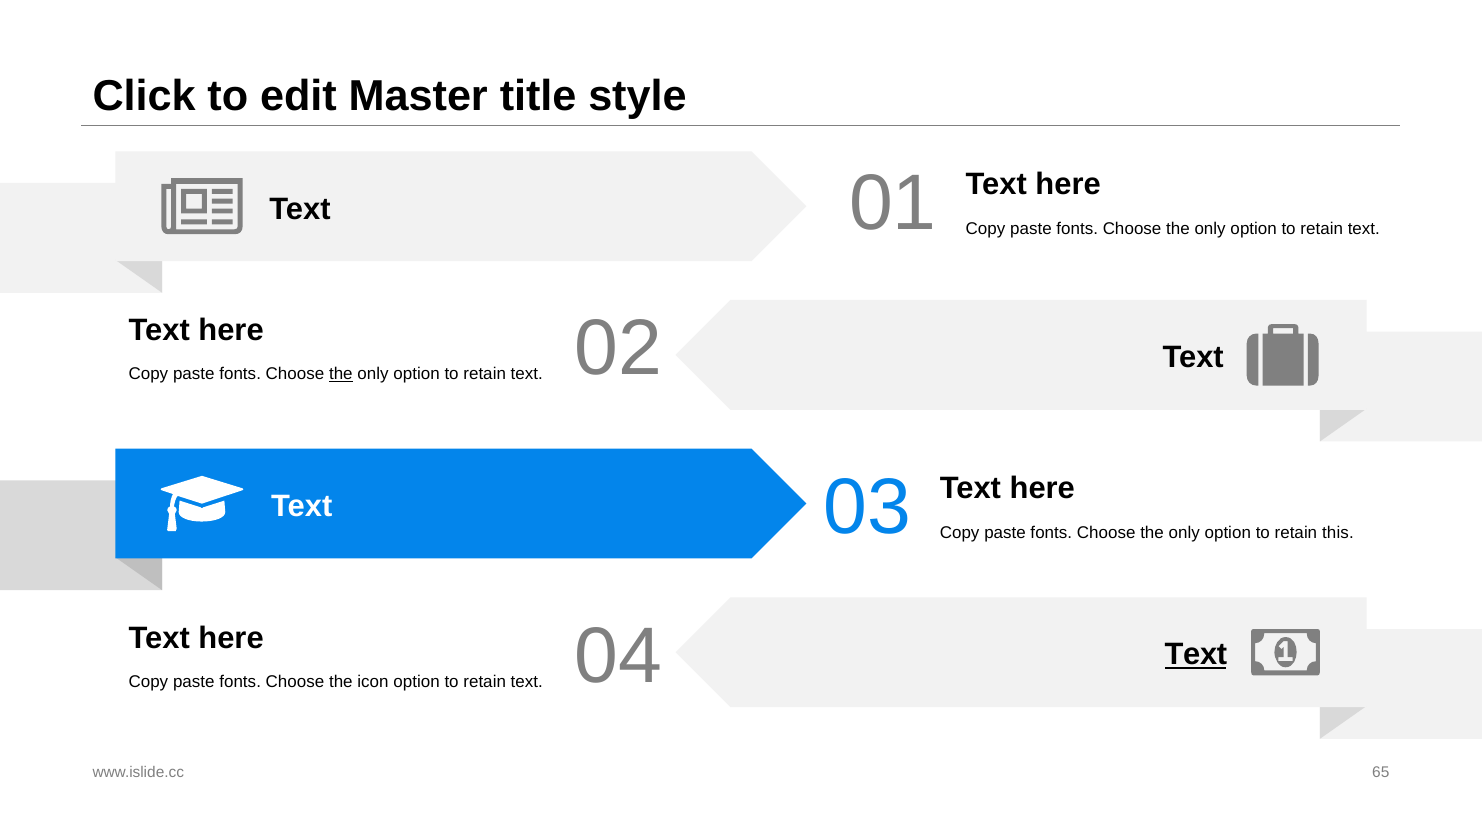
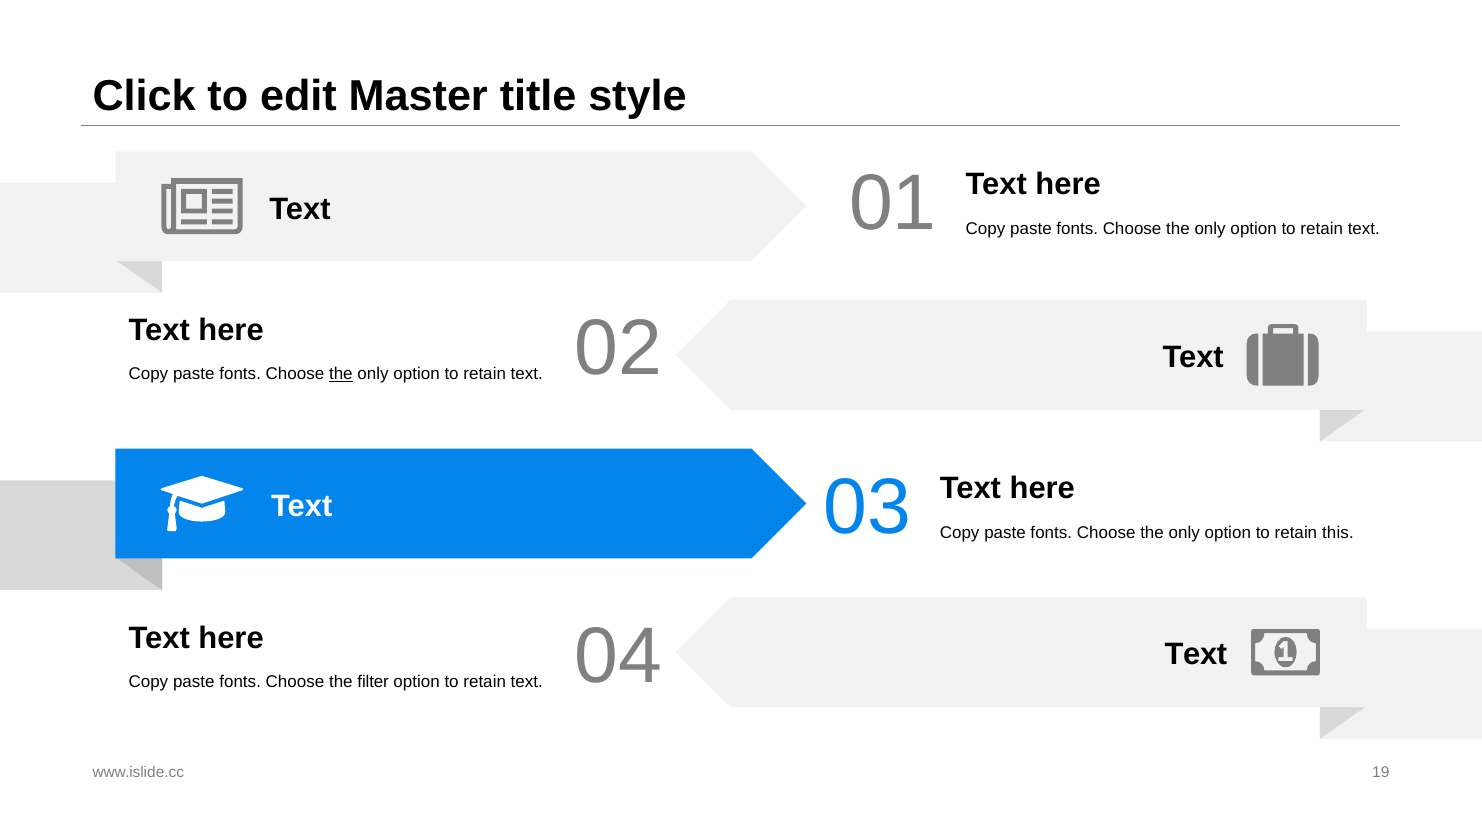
Text underline: present -> none (1196, 654)
icon: icon -> filter (373, 682)
65: 65 -> 19 (1381, 772)
